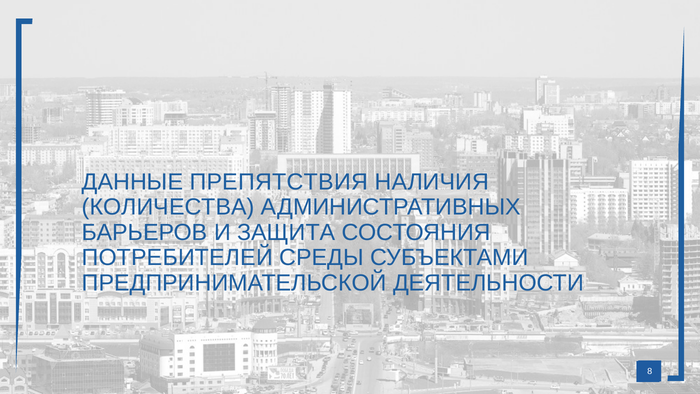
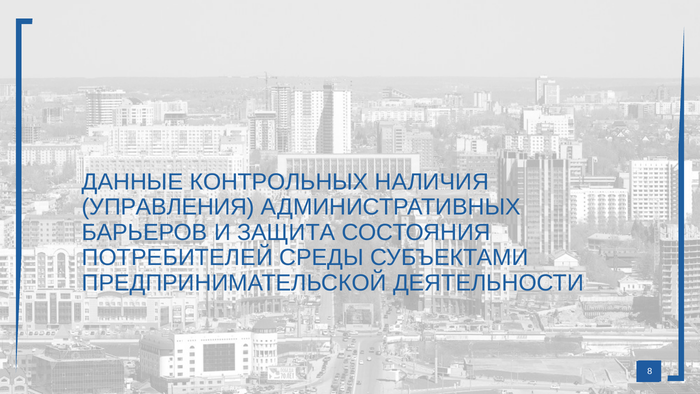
ПРЕПЯТСТВИЯ: ПРЕПЯТСТВИЯ -> КОНТРОЛЬНЫХ (279, 182)
КОЛИЧЕСТВА: КОЛИЧЕСТВА -> УПРАВЛЕНИЯ (168, 207)
